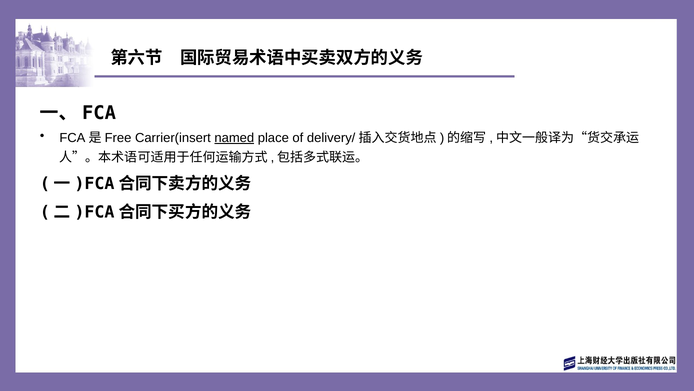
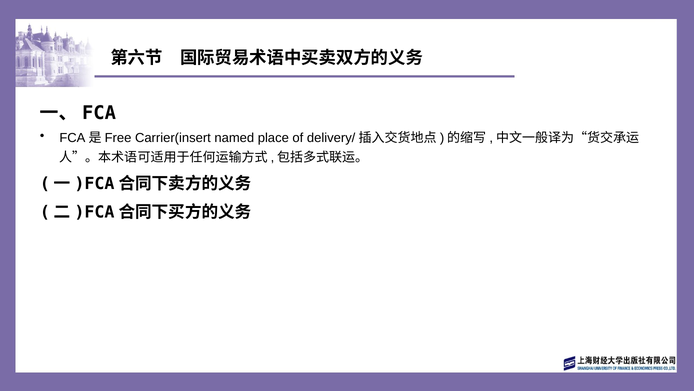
named underline: present -> none (234, 138)
